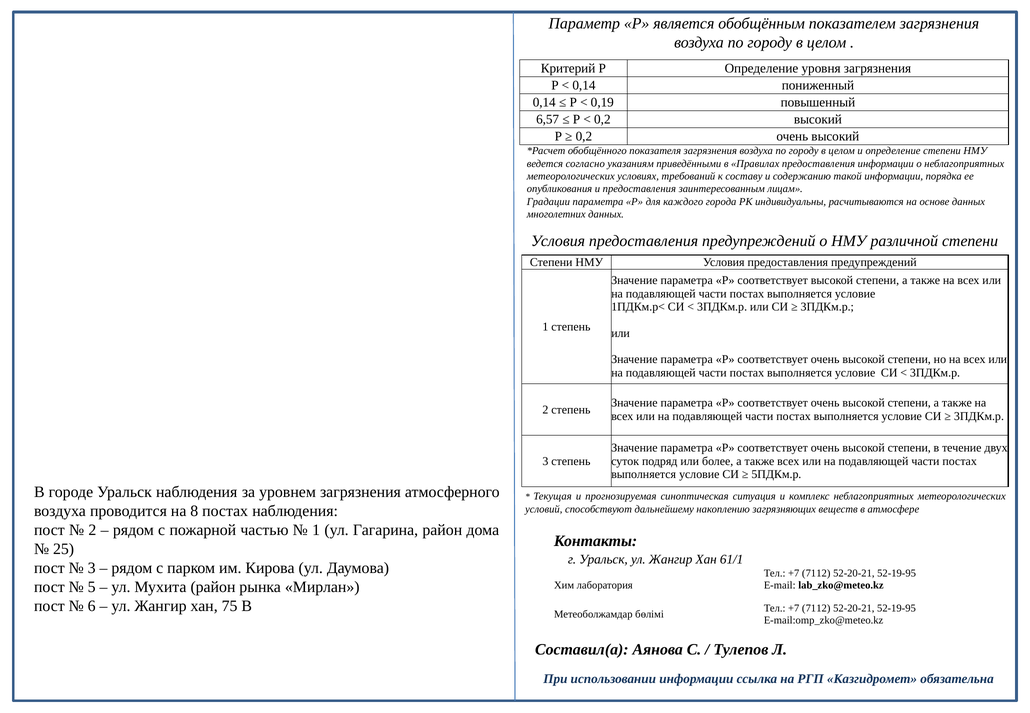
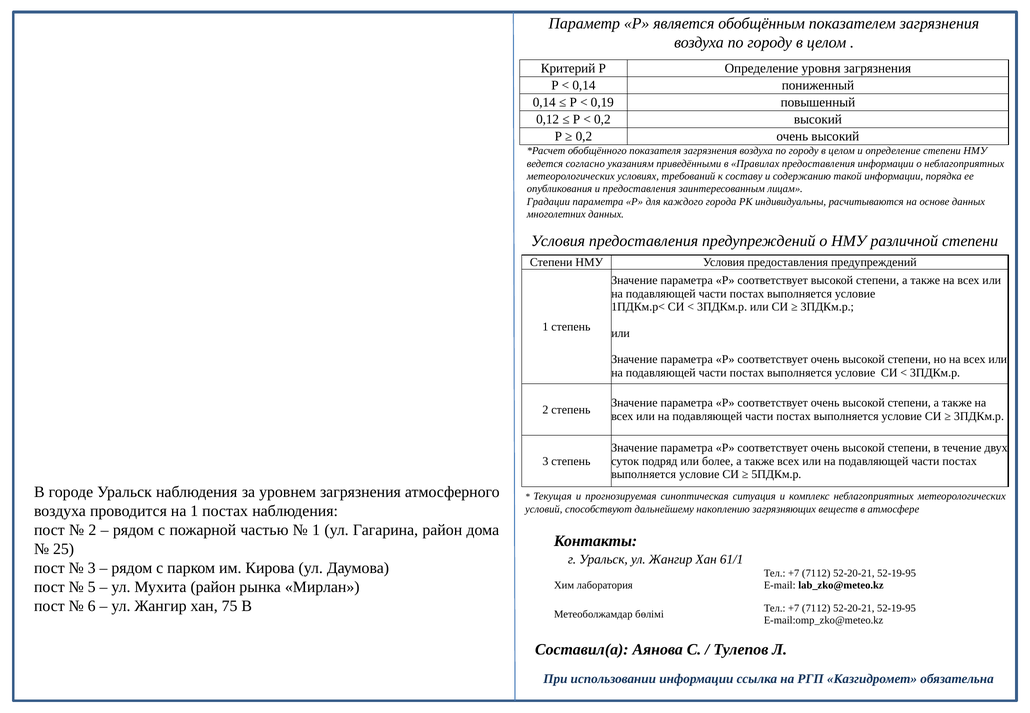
6,57: 6,57 -> 0,12 (548, 119)
на 8: 8 -> 1 (194, 511)
